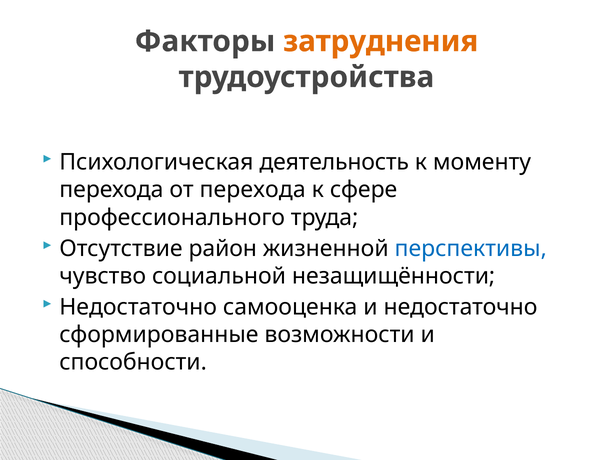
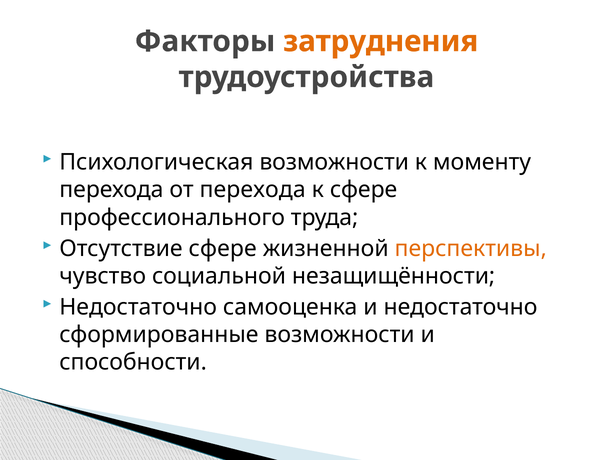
Психологическая деятельность: деятельность -> возможности (334, 162)
Отсутствие район: район -> сфере (223, 248)
перспективы colour: blue -> orange (471, 248)
